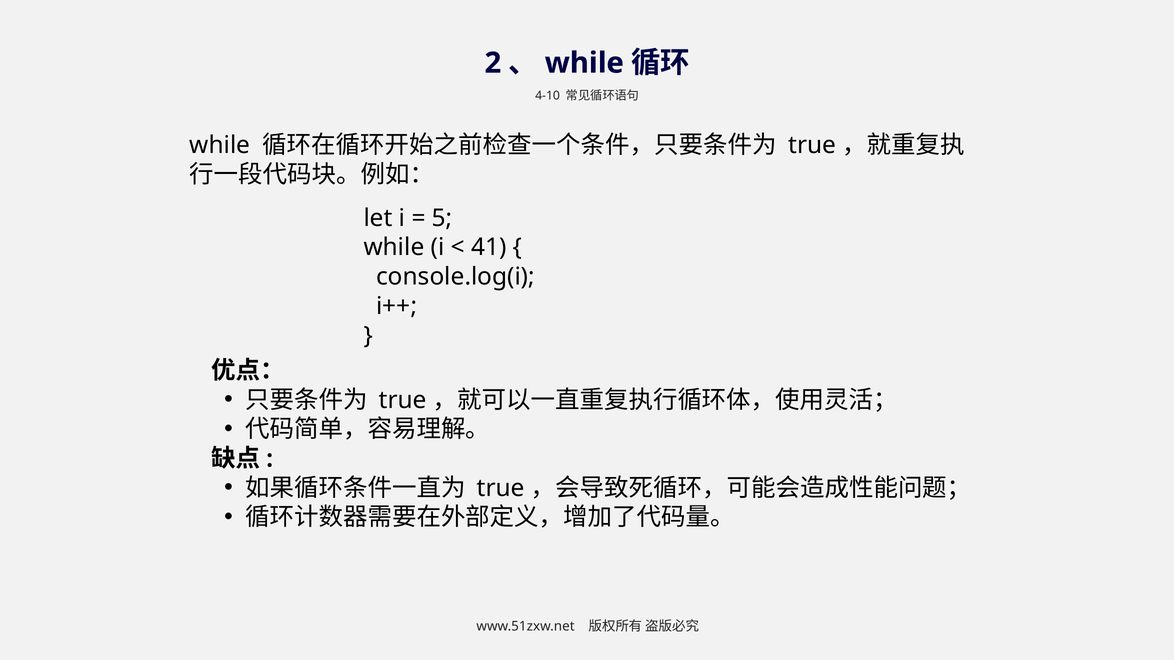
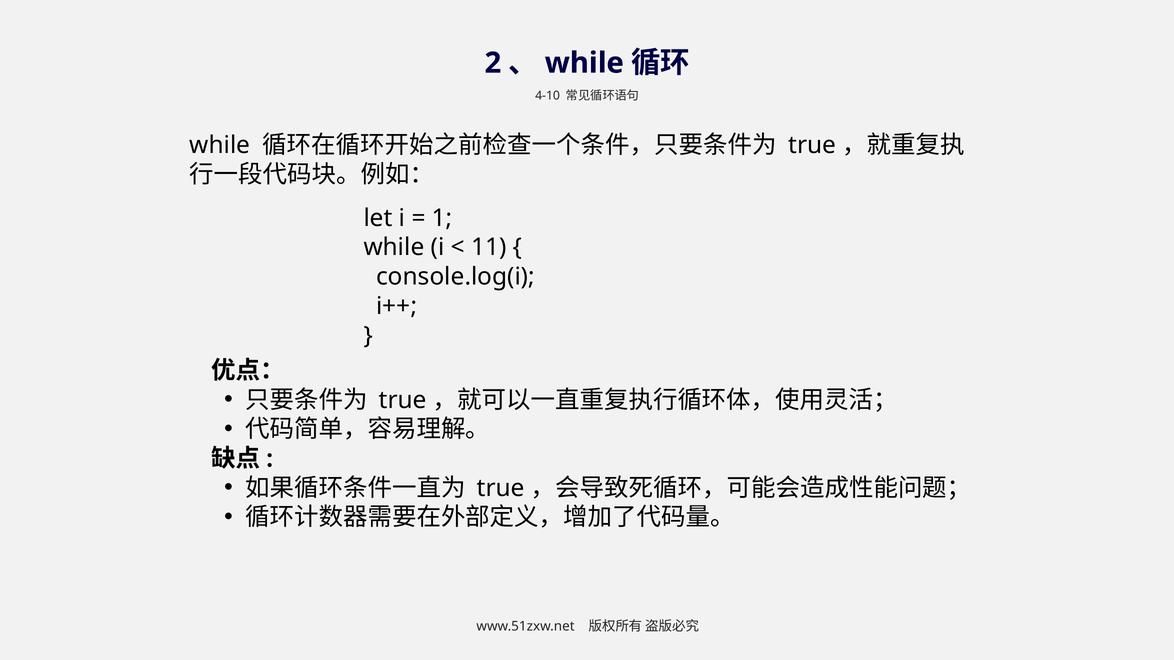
5: 5 -> 1 (442, 218)
41: 41 -> 11 (489, 248)
